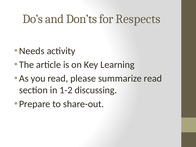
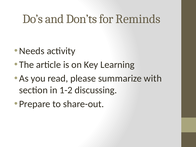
Respects: Respects -> Reminds (138, 19)
summarize read: read -> with (153, 78)
